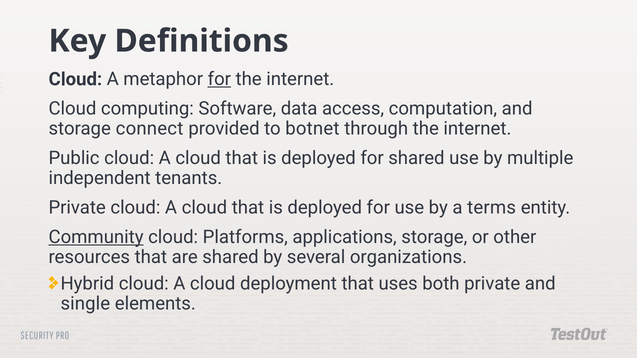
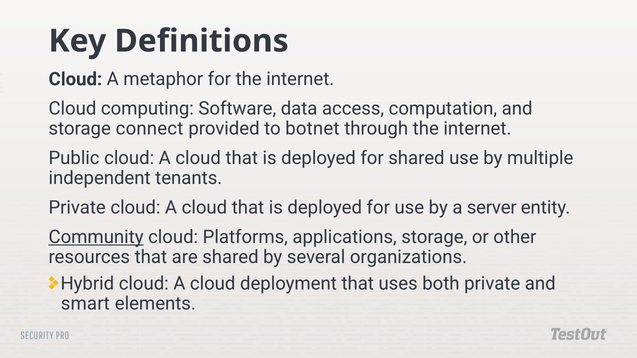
for underline: present -> none (219, 79)
terms: terms -> server (492, 208)
single: single -> smart (85, 304)
